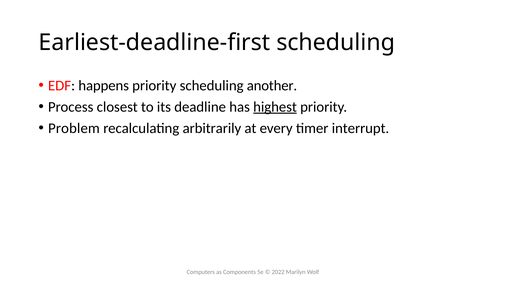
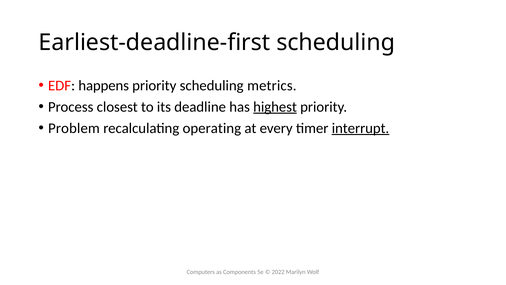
another: another -> metrics (272, 86)
arbitrarily: arbitrarily -> operating (212, 128)
interrupt underline: none -> present (360, 128)
